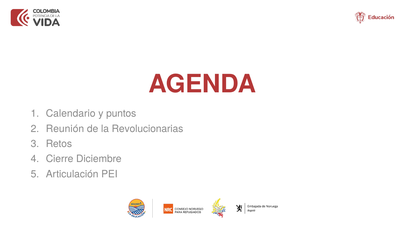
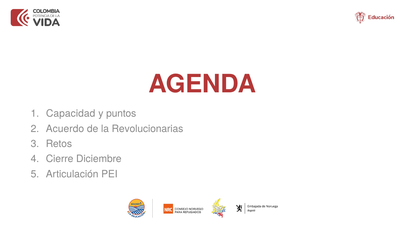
Calendario: Calendario -> Capacidad (71, 113)
Reunión: Reunión -> Acuerdo (65, 129)
